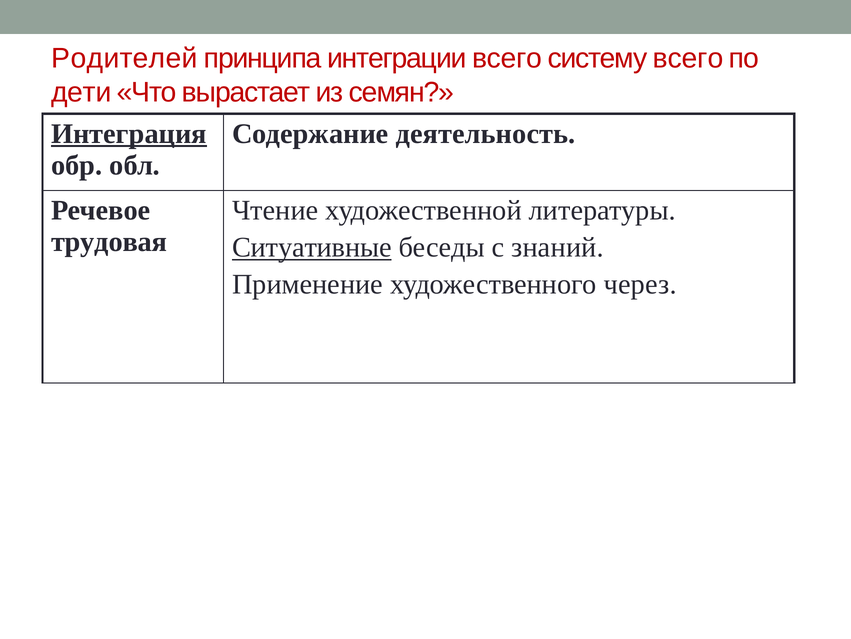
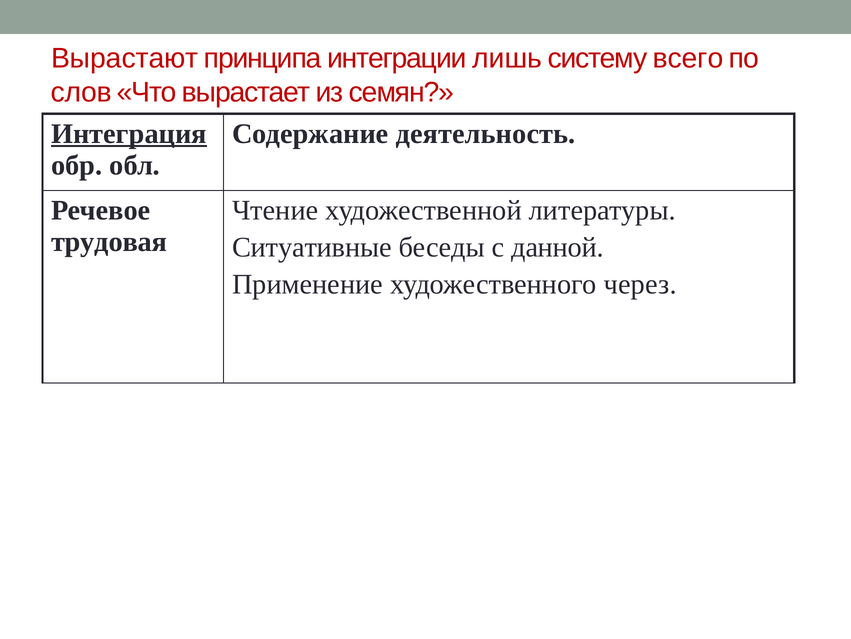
Родителей: Родителей -> Вырастают (125, 58)
интеграции всего: всего -> лишь (507, 58)
дети: дети -> слов (81, 92)
Ситуативные underline: present -> none (312, 247)
знаний: знаний -> данной (558, 247)
